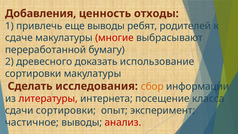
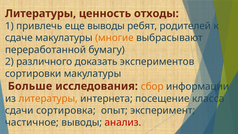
Добавления: Добавления -> Литературы (41, 14)
многие colour: red -> orange (114, 38)
древесного: древесного -> различного (44, 62)
использование: использование -> экспериментов (157, 62)
Сделать: Сделать -> Больше (30, 86)
литературы colour: red -> orange (48, 99)
сдачи сортировки: сортировки -> сортировка (66, 110)
